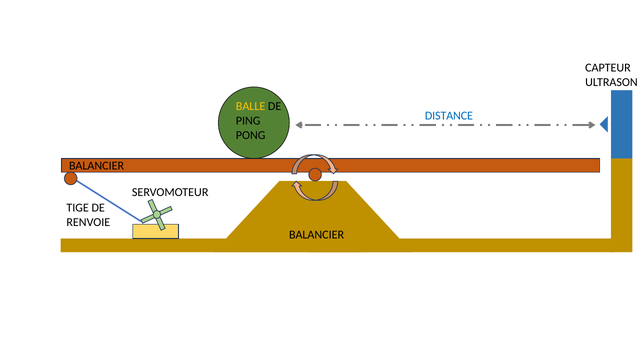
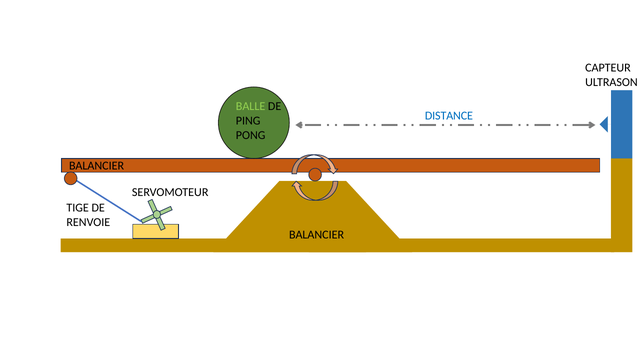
BALLE colour: yellow -> light green (251, 106)
